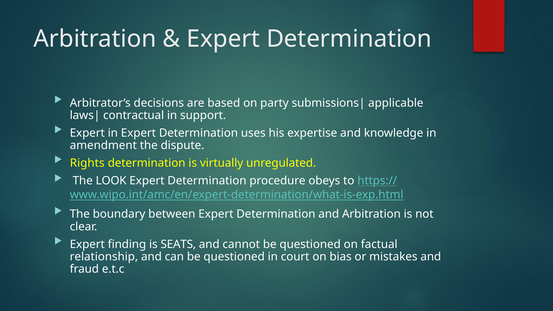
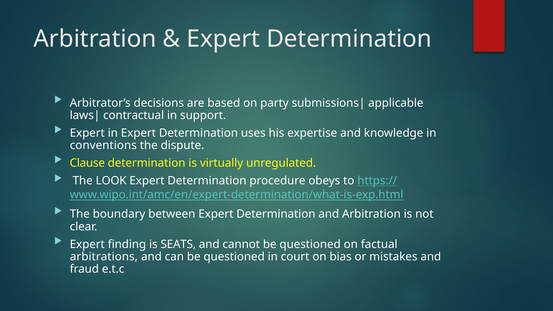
amendment: amendment -> conventions (103, 145)
Rights: Rights -> Clause (87, 163)
relationship: relationship -> arbitrations (104, 257)
